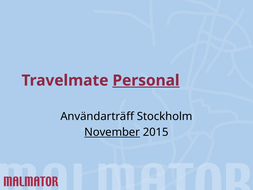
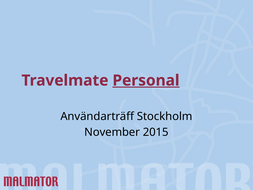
November underline: present -> none (112, 132)
